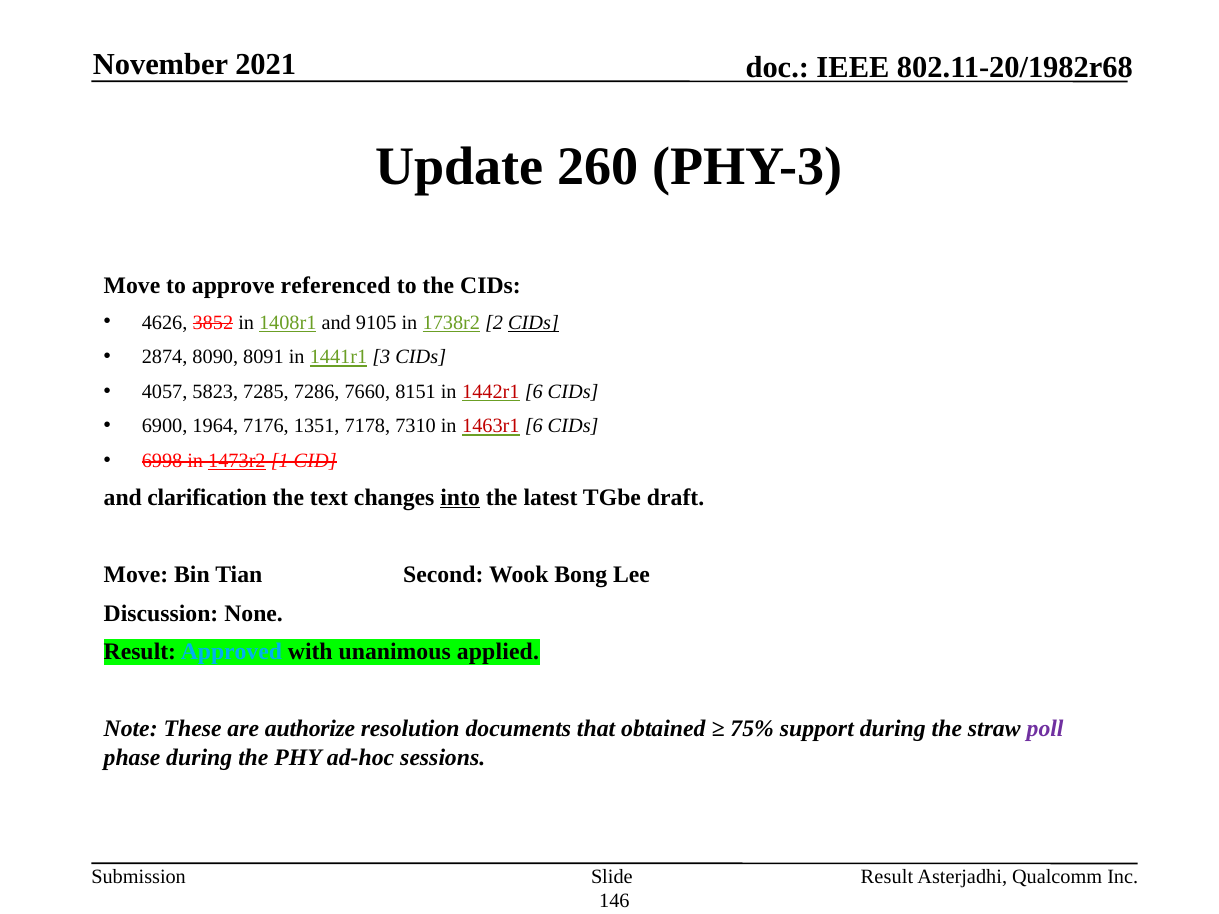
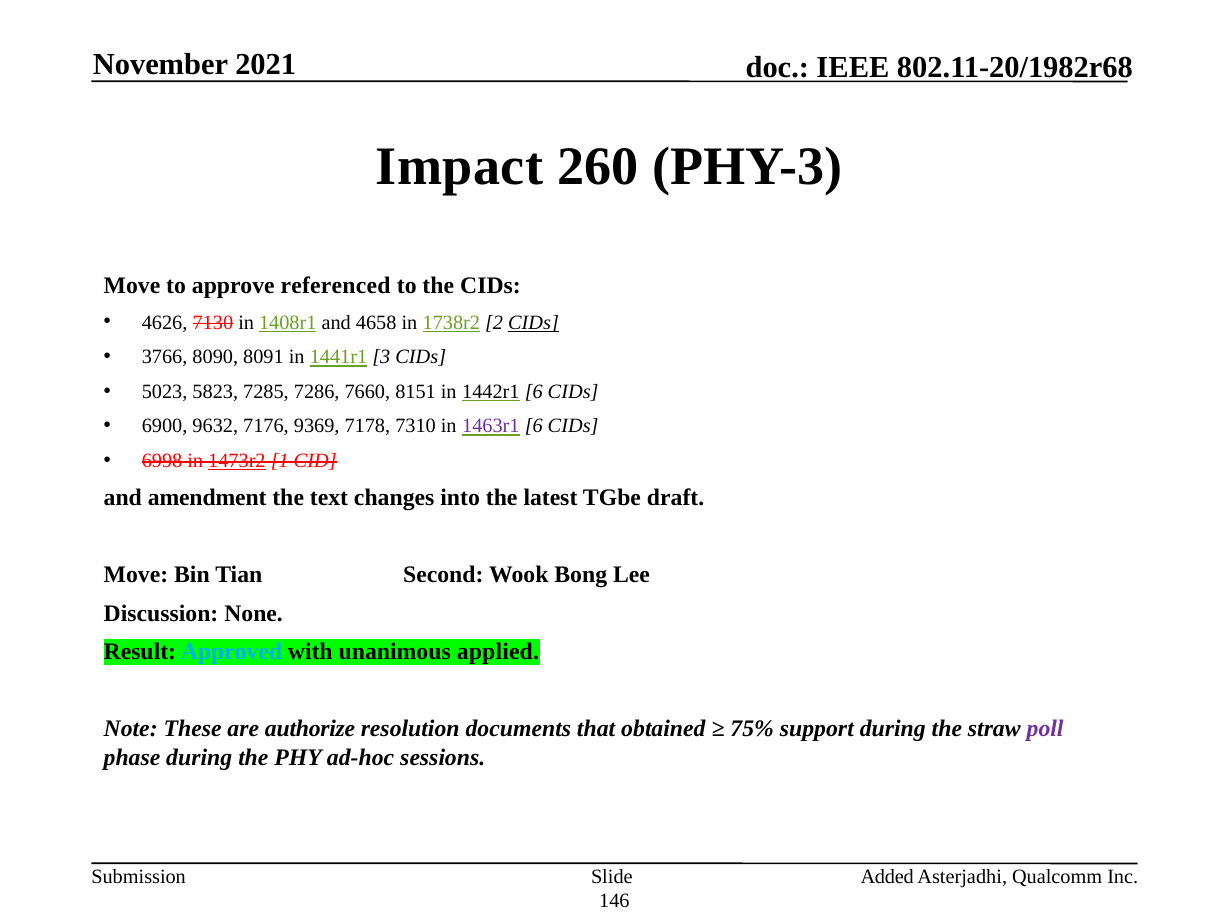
Update: Update -> Impact (459, 166)
3852: 3852 -> 7130 (213, 322)
9105: 9105 -> 4658 (376, 322)
2874: 2874 -> 3766 (165, 357)
4057: 4057 -> 5023 (165, 392)
1442r1 colour: red -> black (491, 392)
1964: 1964 -> 9632 (215, 426)
1351: 1351 -> 9369 (317, 426)
1463r1 colour: red -> purple (491, 426)
clarification: clarification -> amendment (207, 498)
into underline: present -> none (460, 498)
Result: Result -> Added (887, 877)
